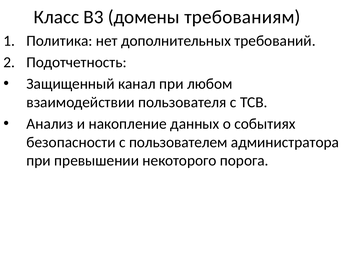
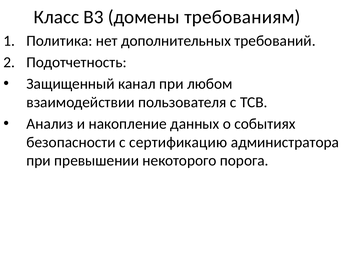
пользователем: пользователем -> сертификацию (178, 142)
